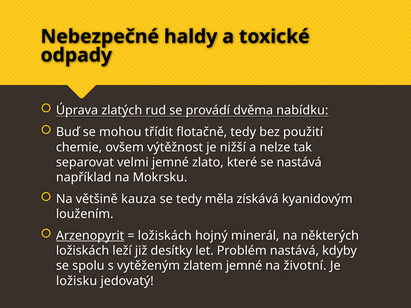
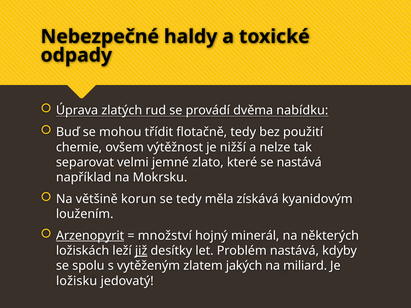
kauza: kauza -> korun (139, 199)
ložiskách: ložiskách -> množství (165, 236)
již underline: none -> present (141, 251)
zlatem jemné: jemné -> jakých (244, 266)
životní: životní -> miliard (305, 266)
